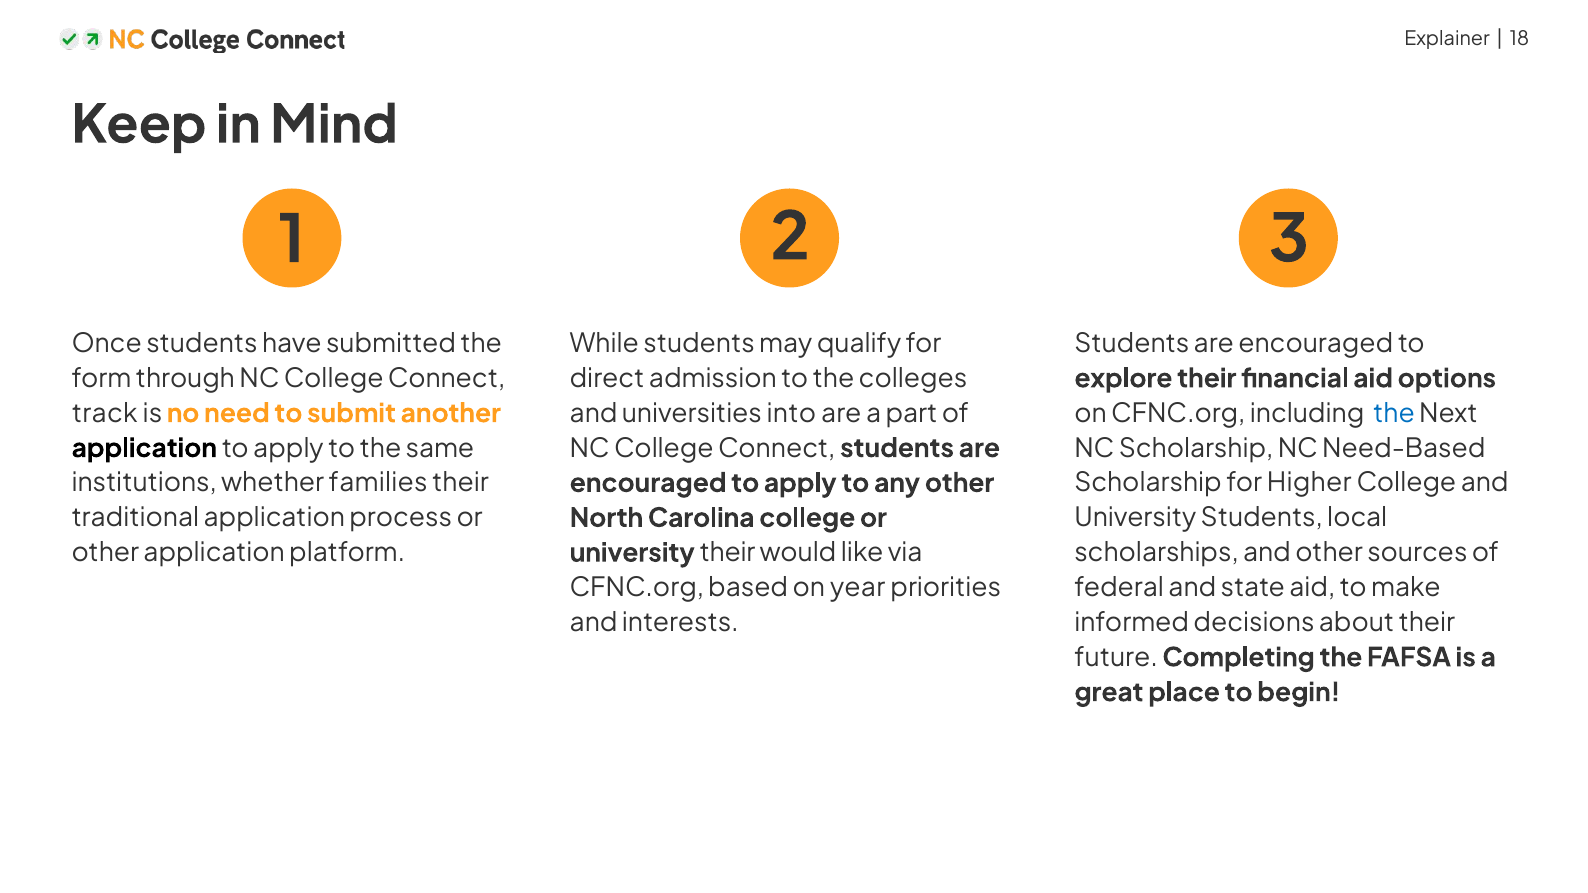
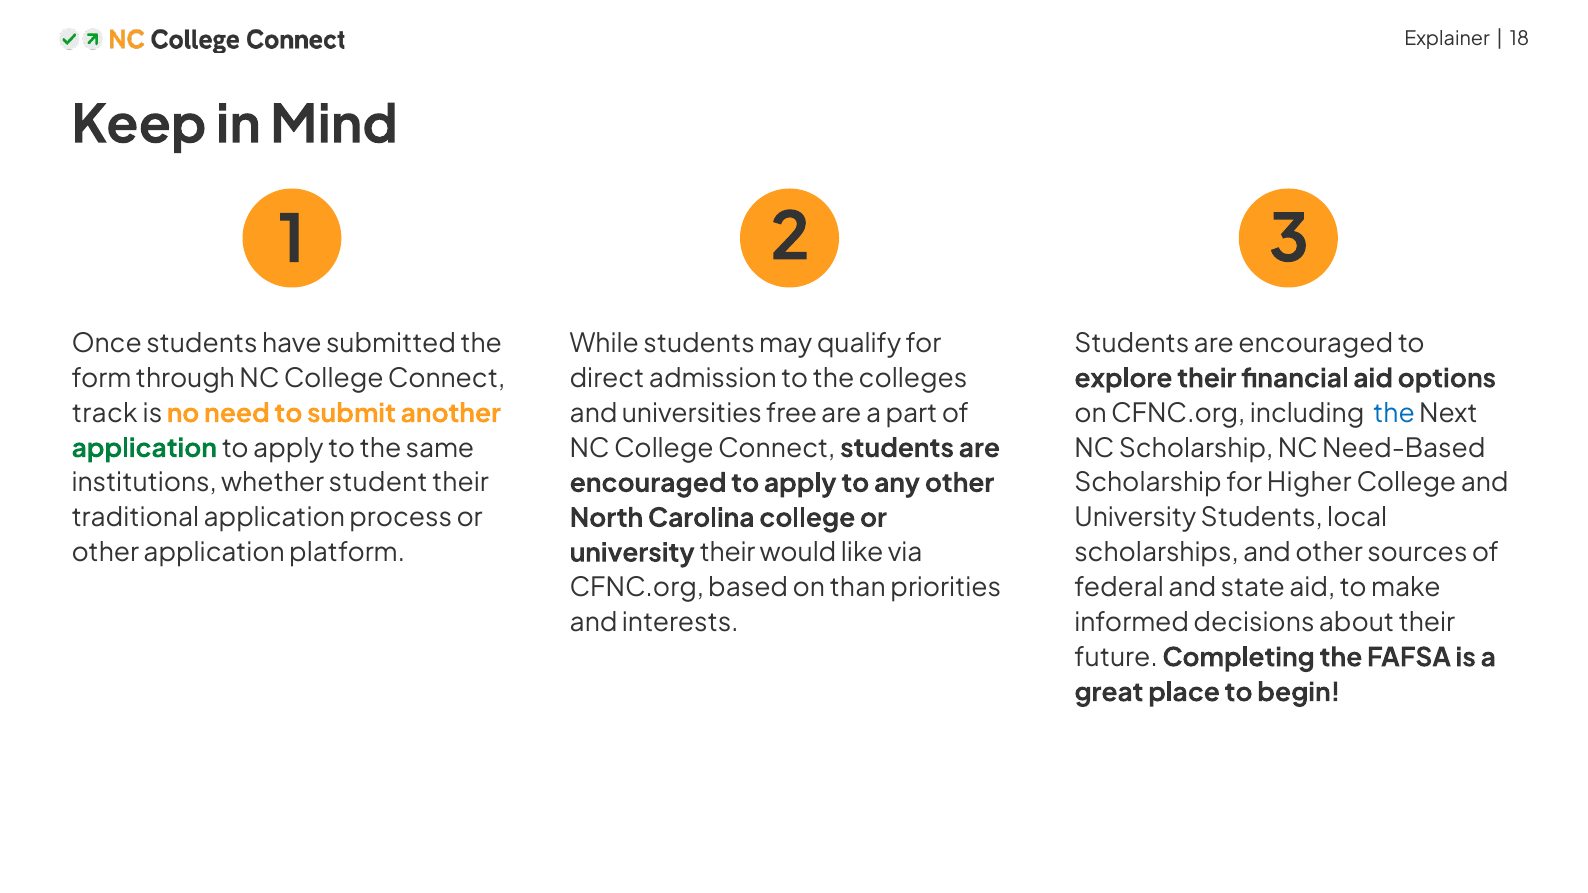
into: into -> free (792, 414)
application colour: black -> green (144, 448)
families: families -> student (378, 483)
year: year -> than (858, 588)
